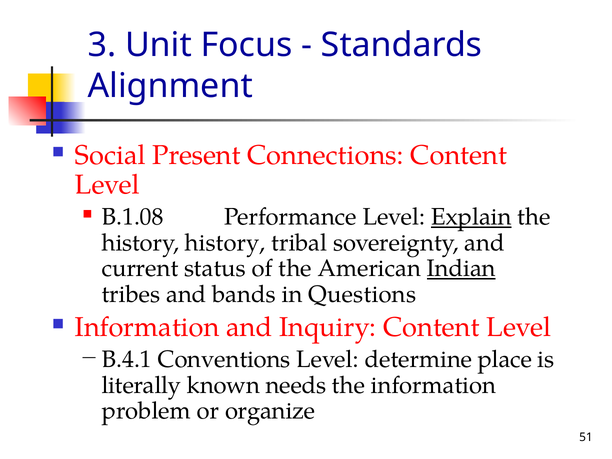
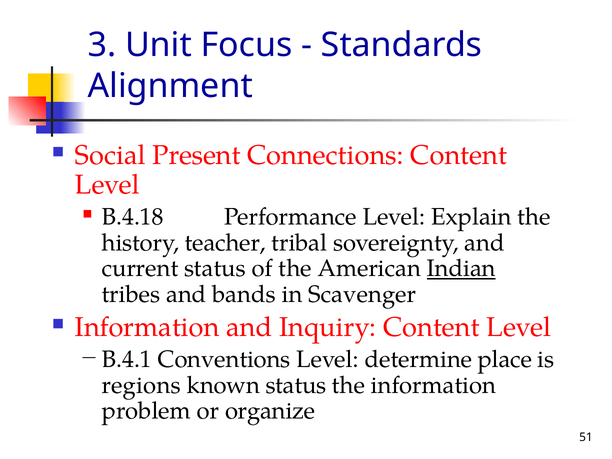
B.1.08: B.1.08 -> B.4.18 (133, 217)
Explain underline: present -> none (471, 217)
history history: history -> teacher (225, 243)
Questions: Questions -> Scavenger (362, 294)
literally: literally -> regions (141, 385)
known needs: needs -> status (296, 385)
